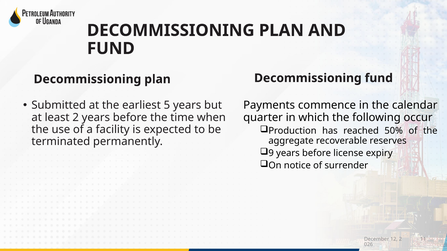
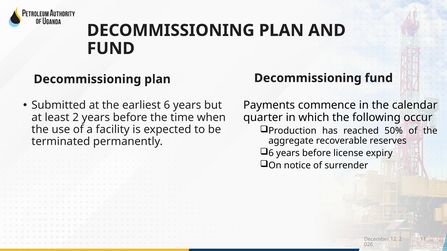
earliest 5: 5 -> 6 (167, 105)
9: 9 -> 6 (271, 153)
